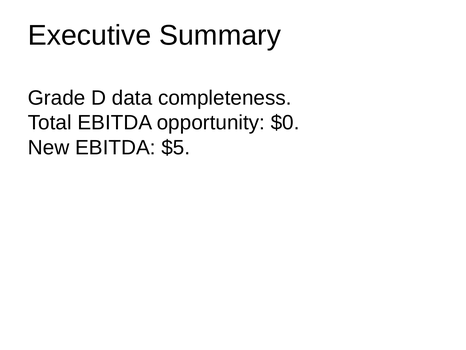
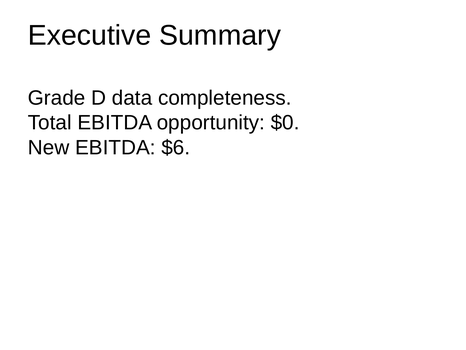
$5: $5 -> $6 (176, 147)
